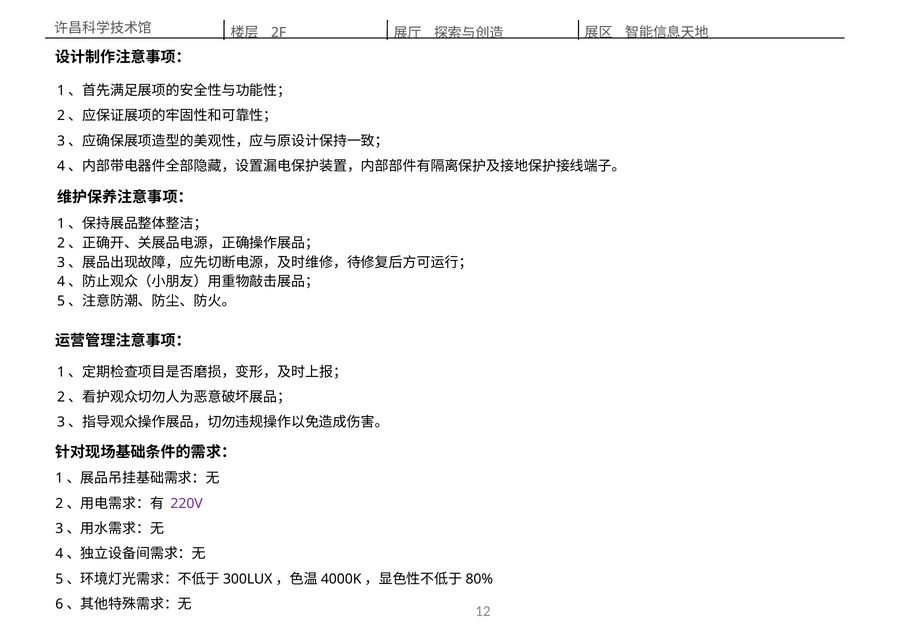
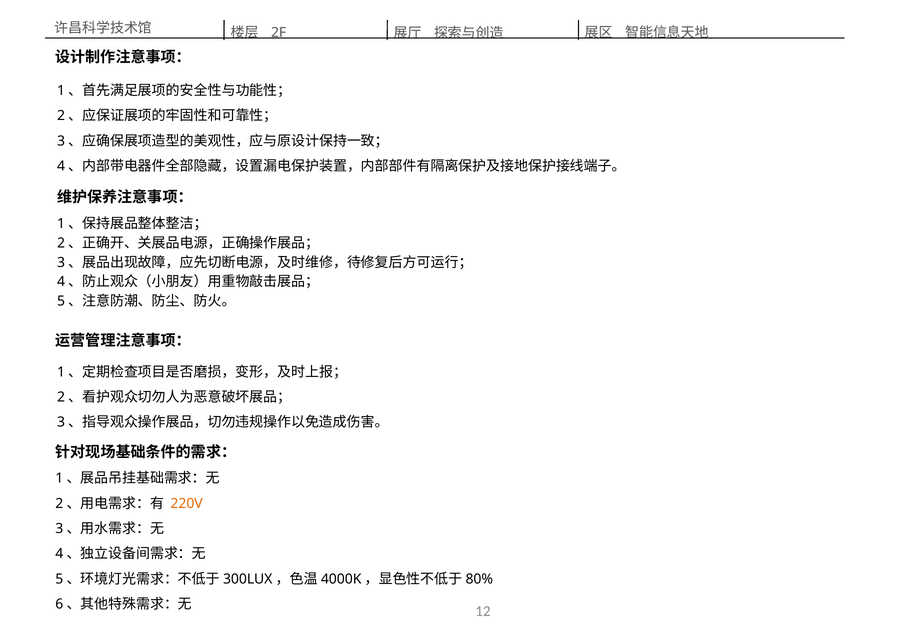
220V colour: purple -> orange (187, 503)
